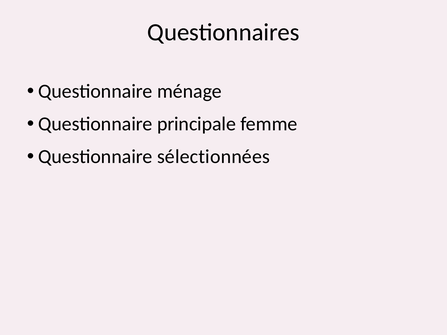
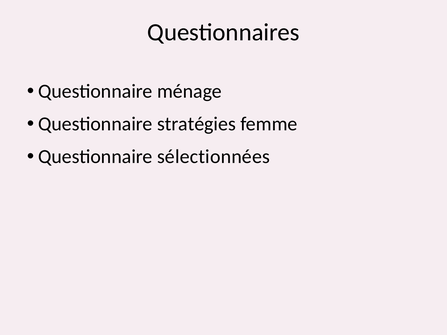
principale: principale -> stratégies (196, 124)
